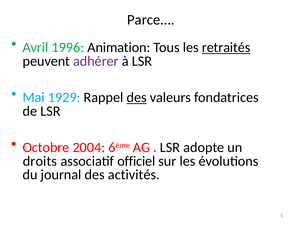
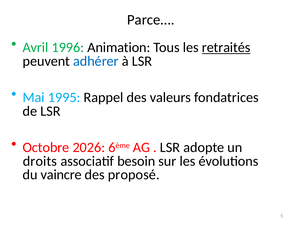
adhérer colour: purple -> blue (96, 61)
1929: 1929 -> 1995 (64, 97)
des underline: present -> none (137, 97)
2004: 2004 -> 2026 (89, 147)
officiel: officiel -> besoin (136, 161)
journal: journal -> vaincre (61, 175)
activités: activités -> proposé (134, 175)
